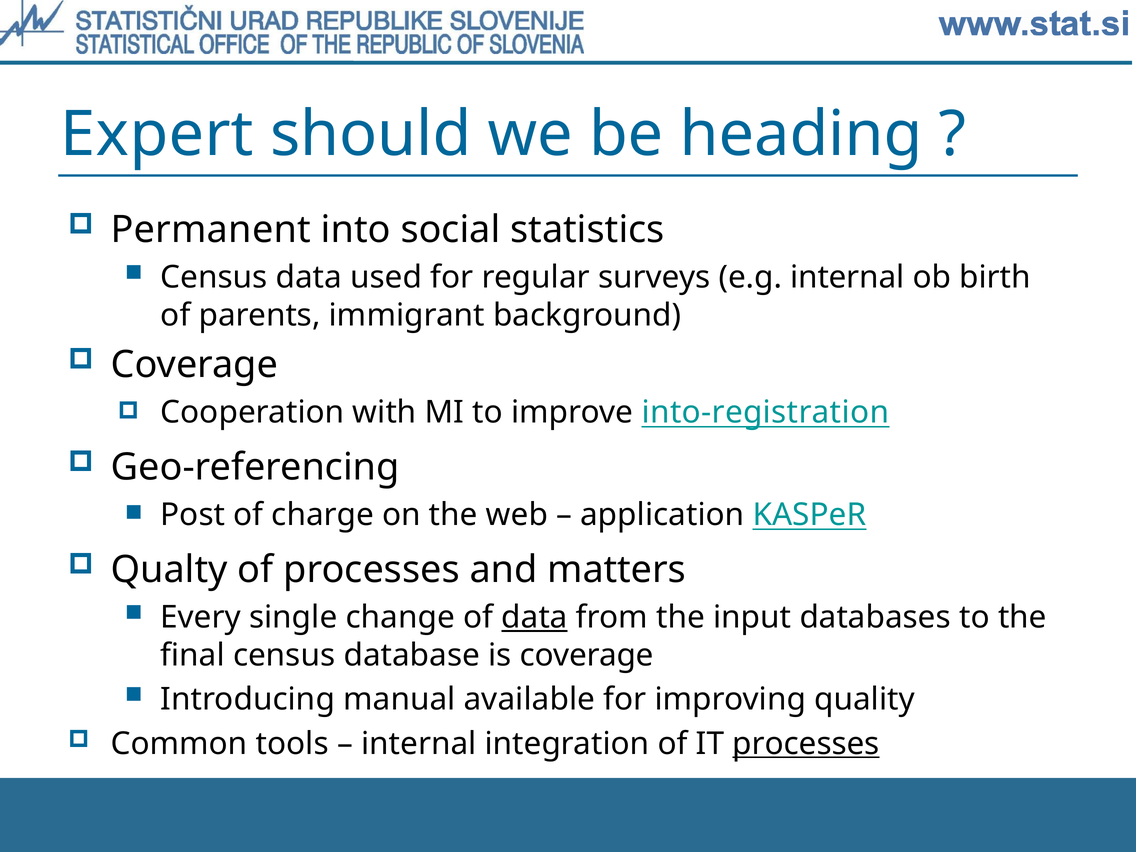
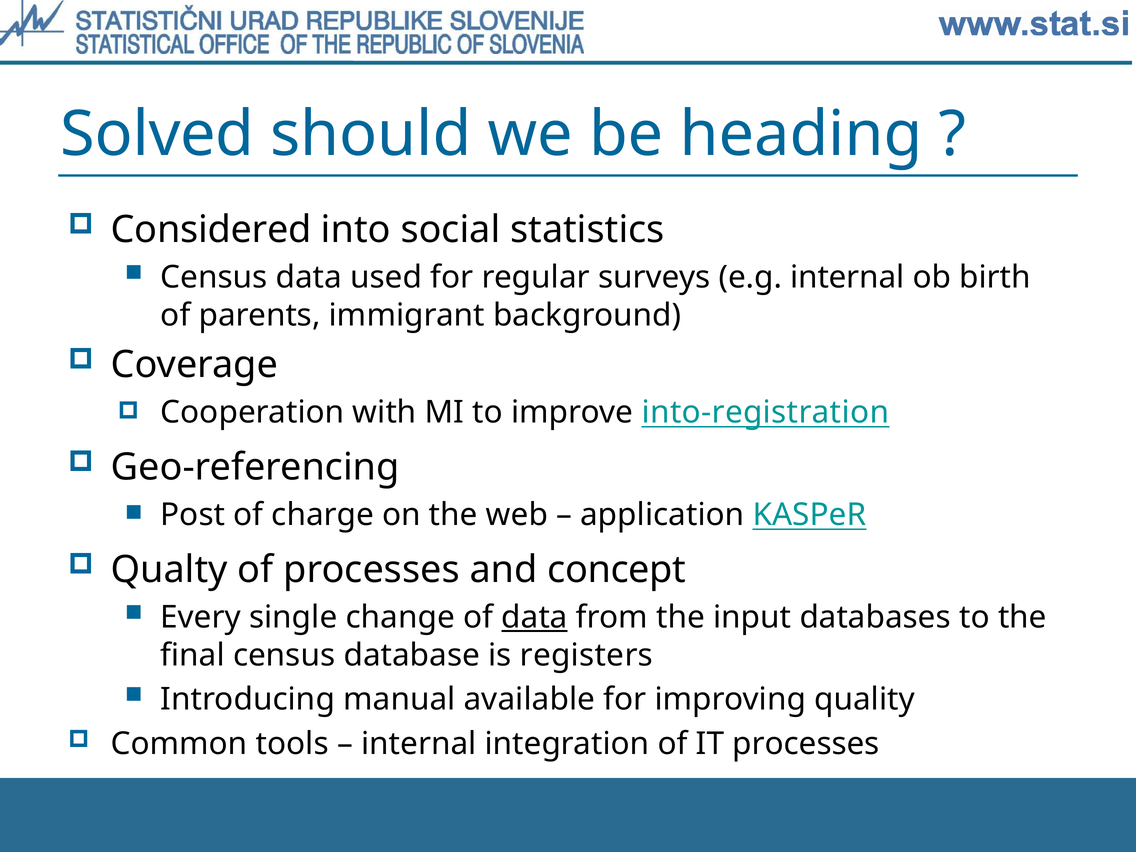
Expert: Expert -> Solved (157, 135)
Permanent: Permanent -> Considered (211, 230)
matters: matters -> concept (617, 570)
is coverage: coverage -> registers (586, 655)
processes underline: present -> none (806, 744)
